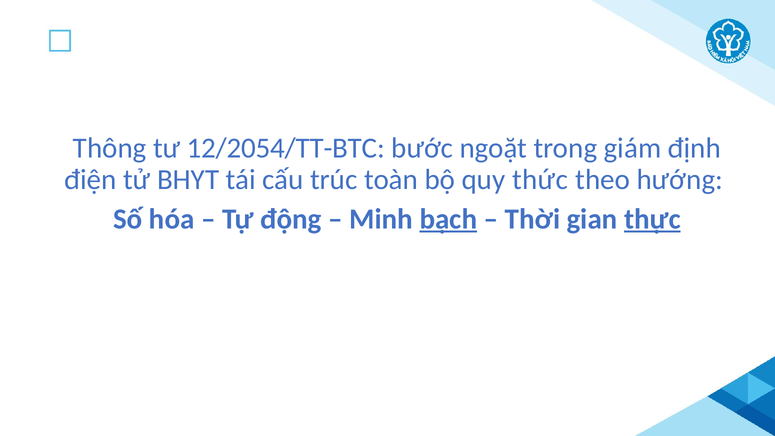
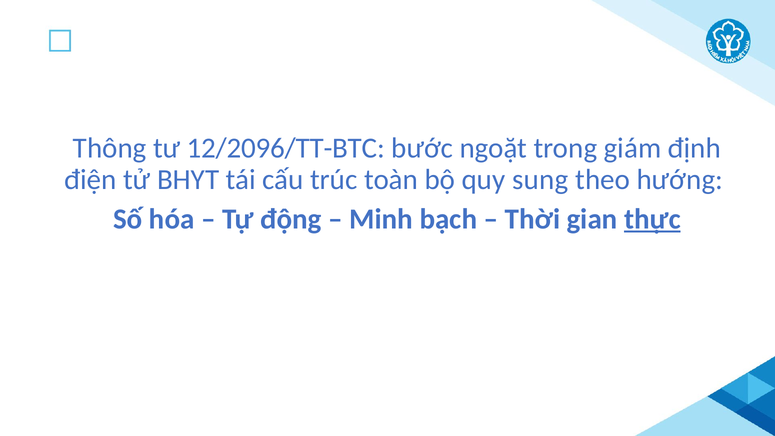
12/2054/TT-BTC: 12/2054/TT-BTC -> 12/2096/TT-BTC (286, 148)
thức: thức -> sung (540, 180)
bạch underline: present -> none (448, 219)
